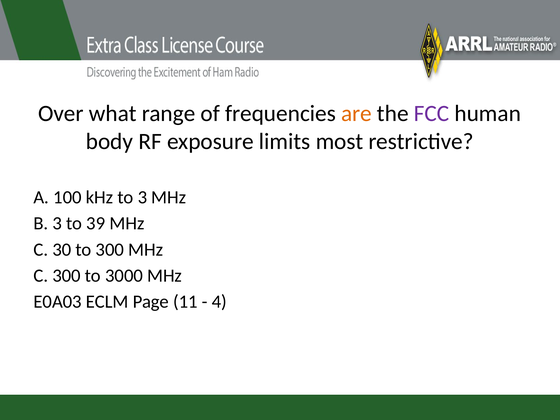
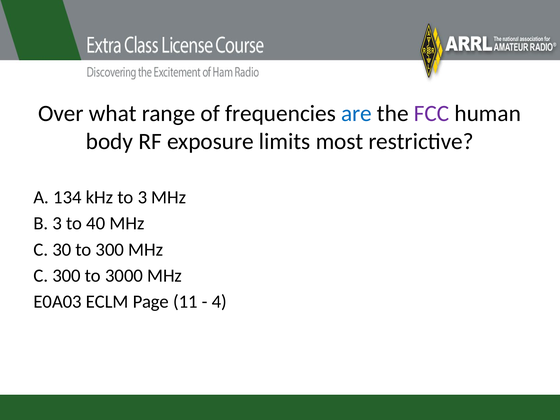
are colour: orange -> blue (356, 114)
100: 100 -> 134 (67, 197)
39: 39 -> 40 (96, 223)
